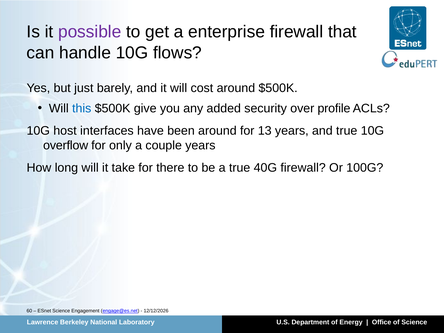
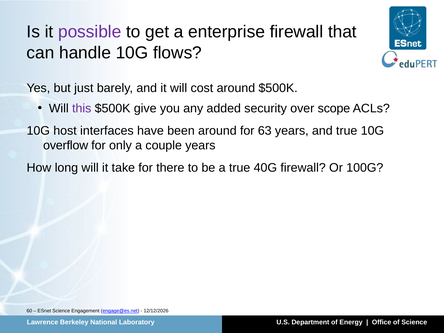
this colour: blue -> purple (82, 109)
profile: profile -> scope (334, 109)
13: 13 -> 63 (265, 131)
